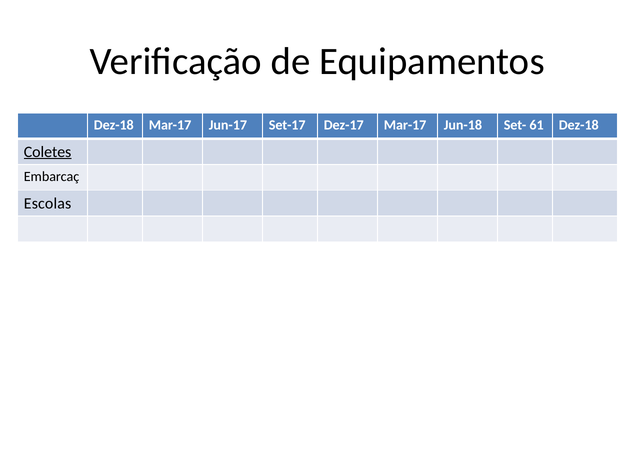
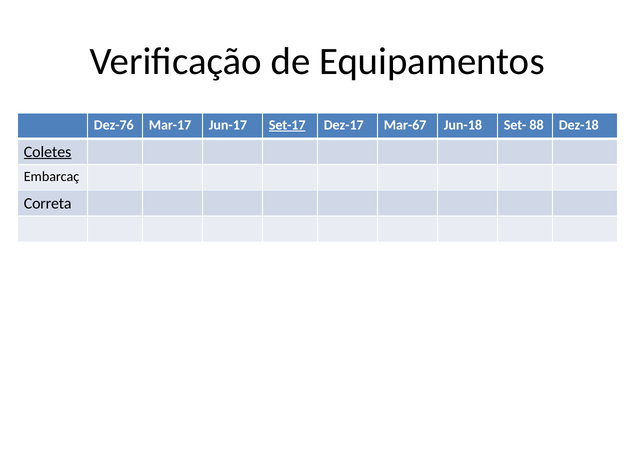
Dez-18: Dez-18 -> Dez-76 (114, 125)
Set-17 underline: none -> present (287, 125)
Dez-17 Mar-17: Mar-17 -> Mar-67 (405, 125)
61: 61 -> 88 (537, 125)
Escolas: Escolas -> Correta (48, 203)
